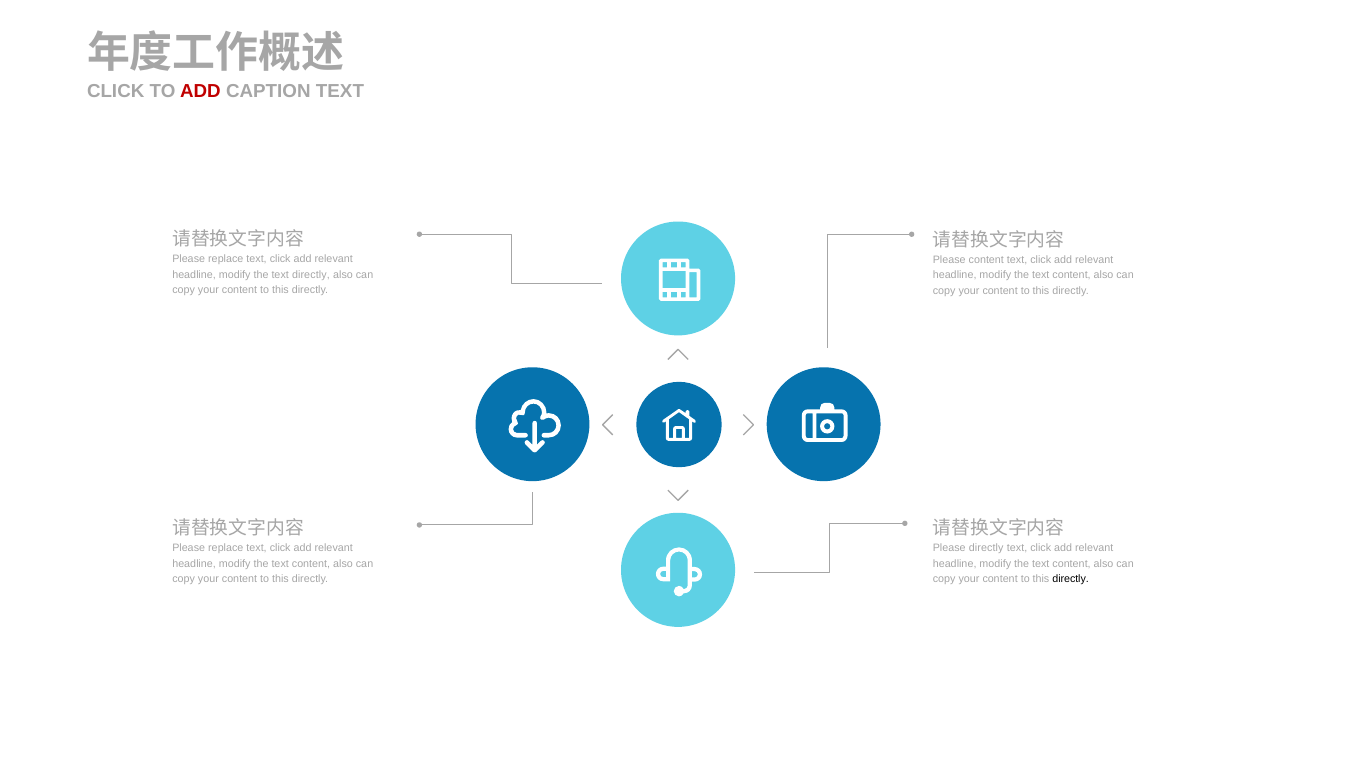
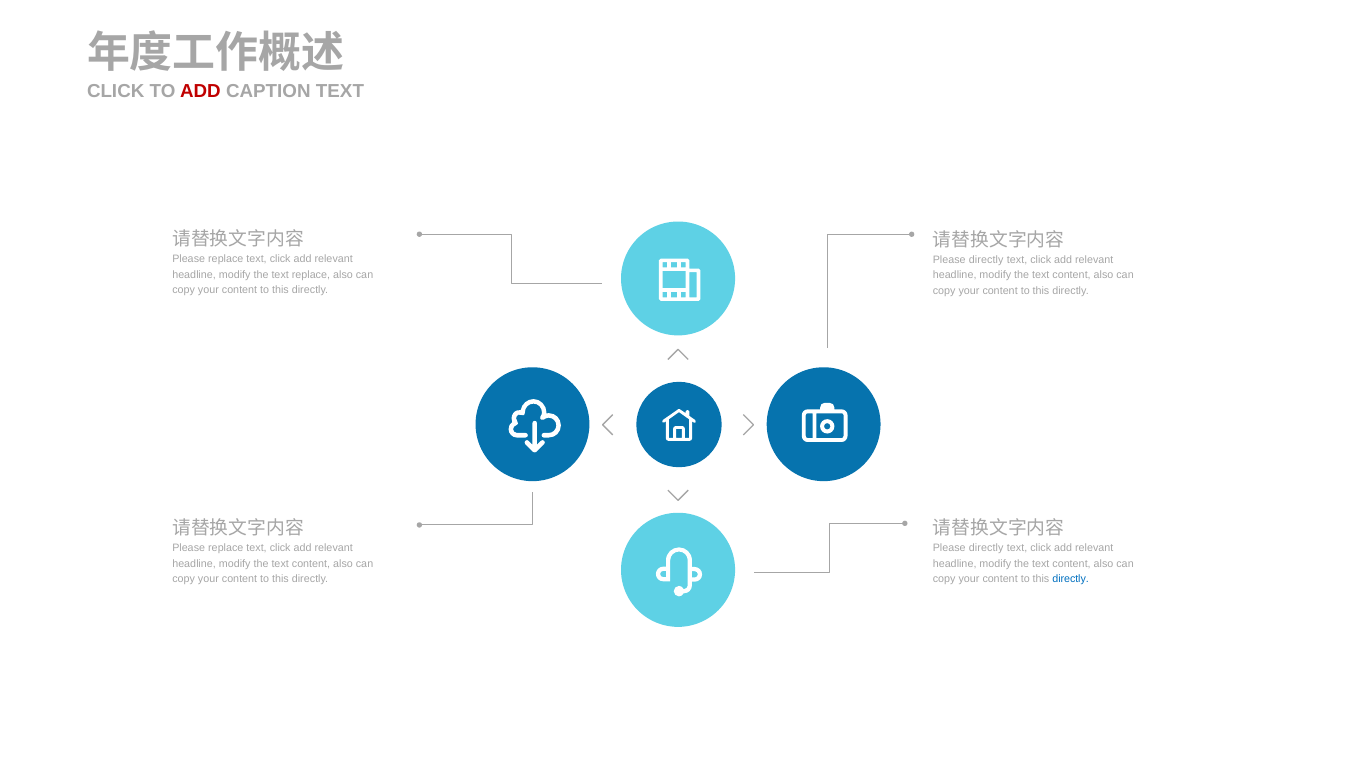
content: content -> directly (986, 260)
text directly: directly -> replace (311, 275)
directly colour: black -> blue (1071, 579)
